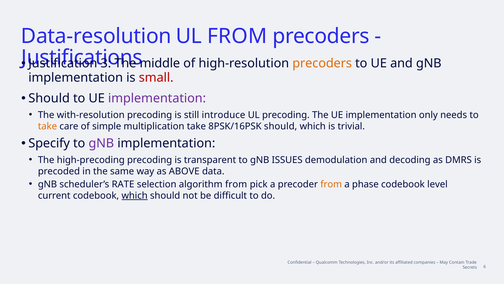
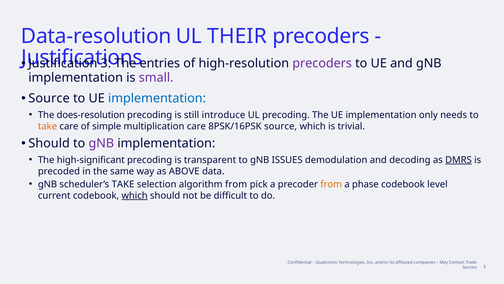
UL FROM: FROM -> THEIR (237, 36)
middle: middle -> entries (160, 63)
precoders colour: orange -> purple (322, 63)
small colour: red -> purple (156, 78)
Should: Should -> Source (49, 98)
implementation colour: purple -> blue (157, 98)
with-resolution: with-resolution -> does-resolution (91, 115)
multiplication take: take -> care (196, 126)
8PSK/16PSK should: should -> source (281, 126)
Specify: Specify -> Should (49, 143)
high-precoding: high-precoding -> high-significant (91, 160)
DMRS underline: none -> present (459, 160)
scheduler’s RATE: RATE -> TAKE (123, 184)
